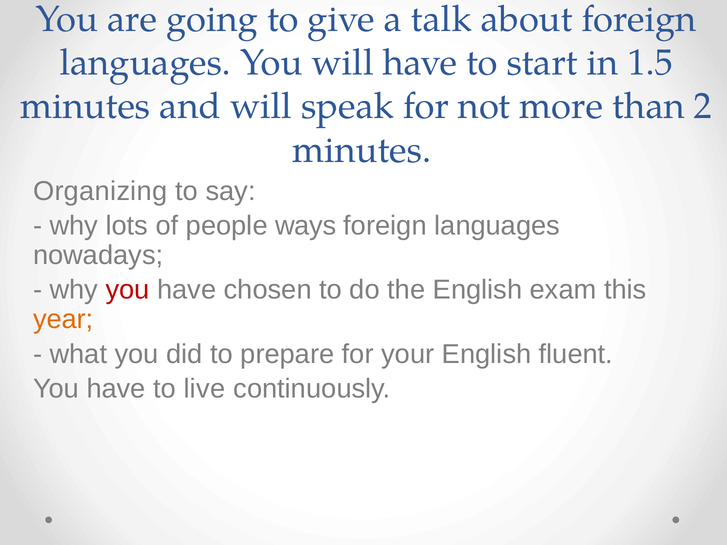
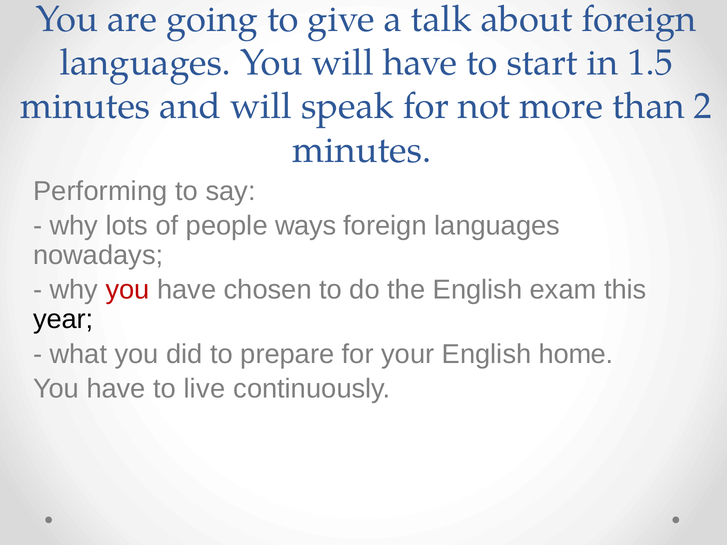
Organizing: Organizing -> Performing (100, 191)
year colour: orange -> black (63, 320)
fluent: fluent -> home (576, 354)
